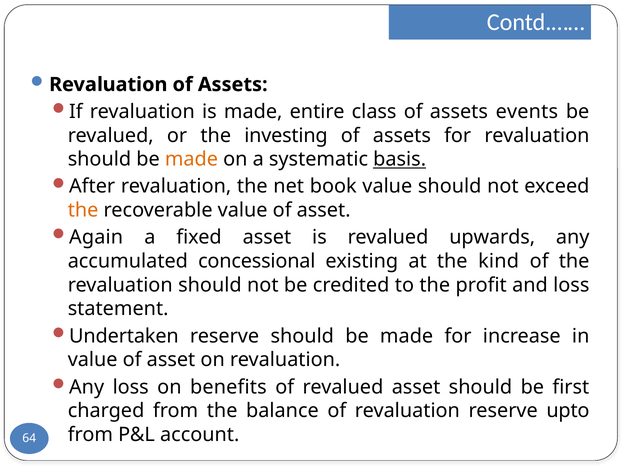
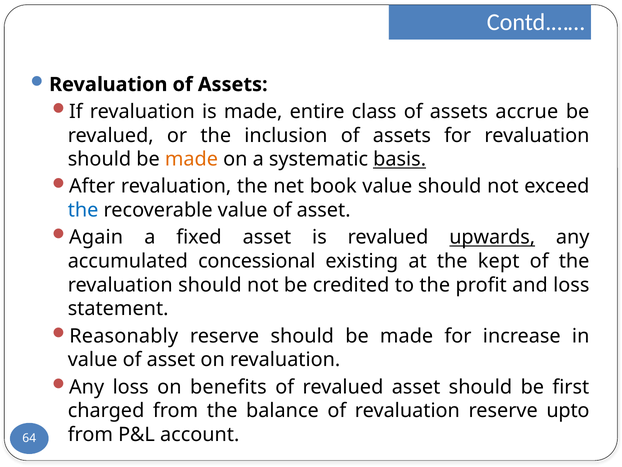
events: events -> accrue (527, 112)
investing: investing -> inclusion (286, 135)
the colour: orange -> blue (83, 210)
upwards underline: none -> present (492, 237)
kind: kind -> kept (499, 261)
Undertaken: Undertaken -> Reasonably (124, 336)
